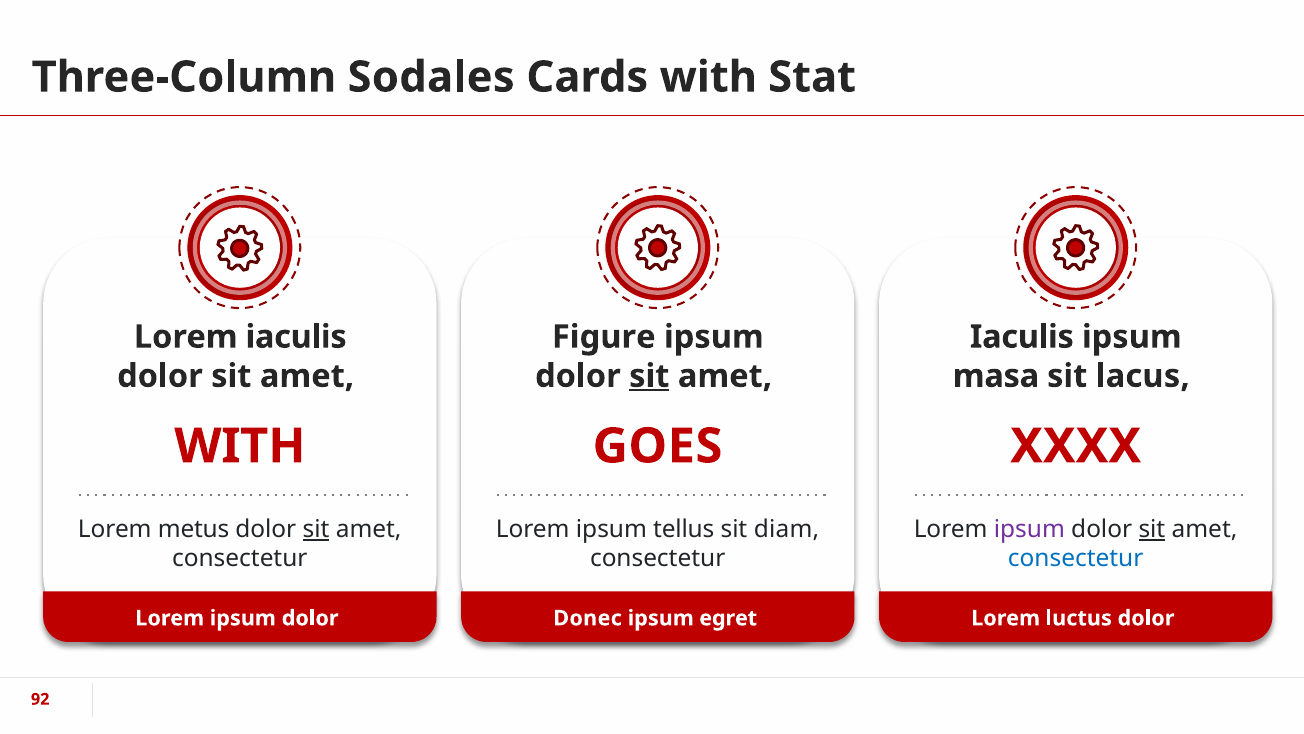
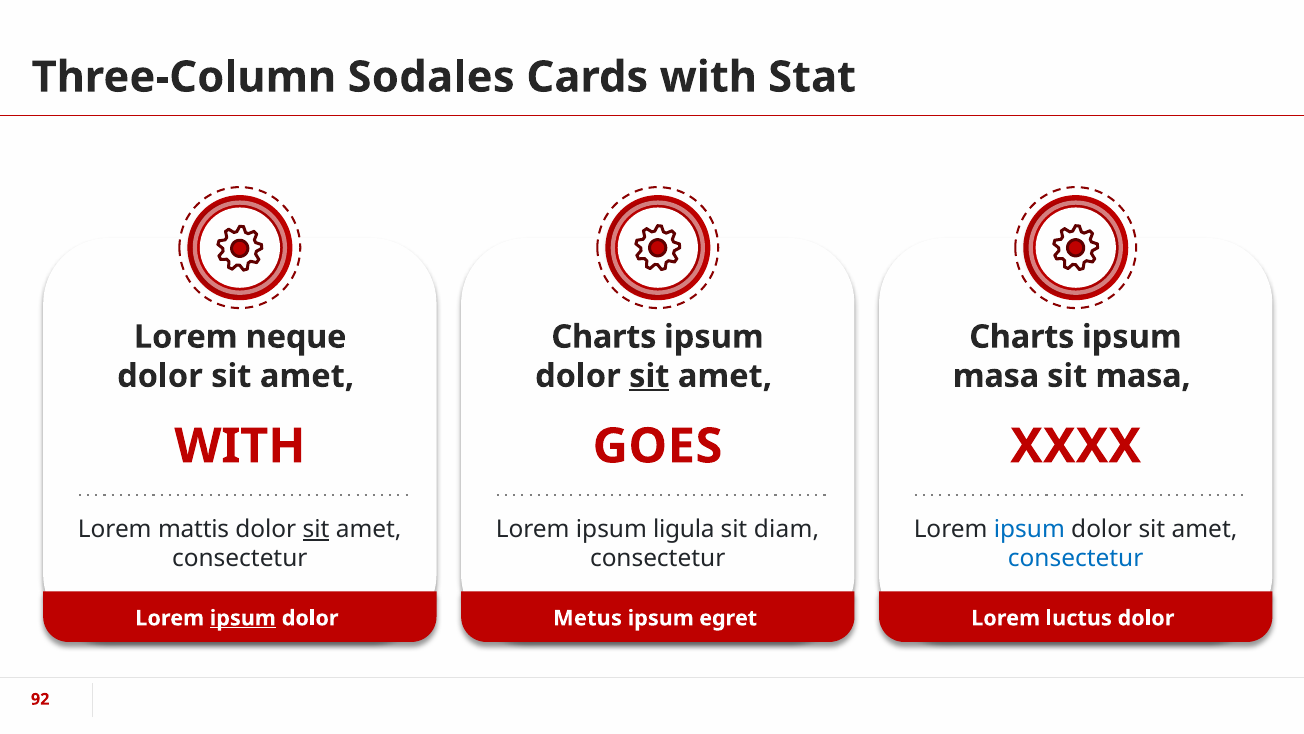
Lorem iaculis: iaculis -> neque (296, 337)
Figure: Figure -> Charts (604, 337)
Iaculis: Iaculis -> Charts (1022, 337)
sit lacus: lacus -> masa (1143, 376)
metus: metus -> mattis (194, 529)
tellus: tellus -> ligula (684, 529)
ipsum colour: purple -> blue (1029, 529)
sit underline: present -> none (1152, 529)
ipsum underline: none -> present (243, 618)
Donec: Donec -> Metus (588, 618)
